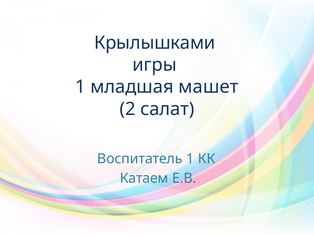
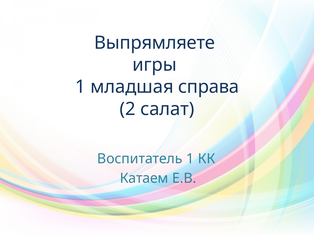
Крылышками: Крылышками -> Выпрямляете (155, 43)
машет: машет -> справа (209, 87)
